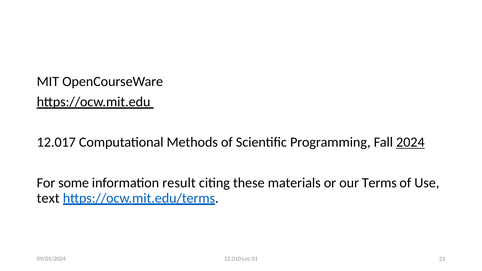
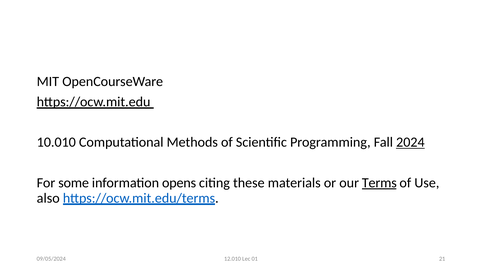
12.017: 12.017 -> 10.010 (56, 142)
result: result -> opens (179, 183)
Terms underline: none -> present (379, 183)
text: text -> also (48, 198)
